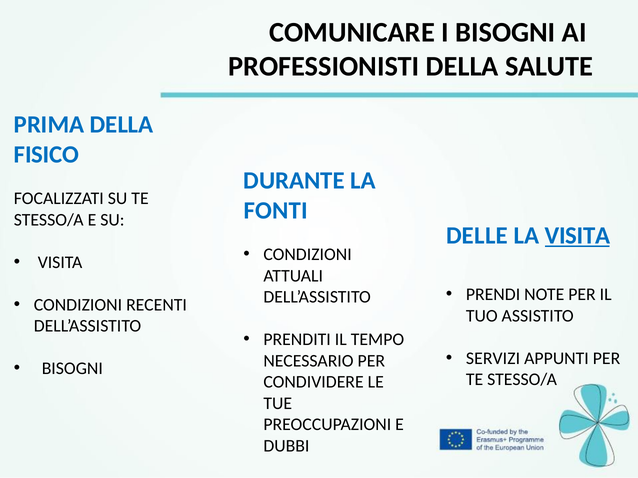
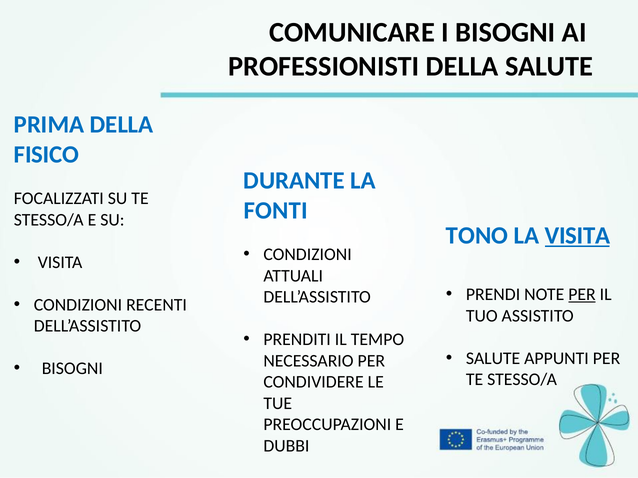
DELLE: DELLE -> TONO (477, 236)
PER underline: none -> present (582, 295)
SERVIZI: SERVIZI -> SALUTE (493, 359)
